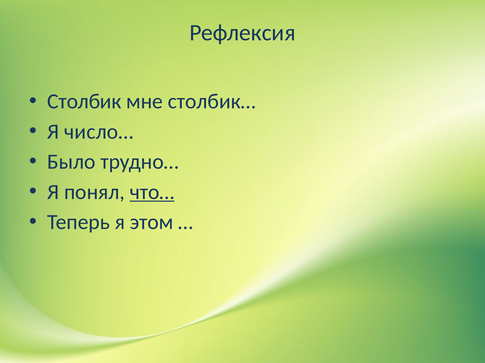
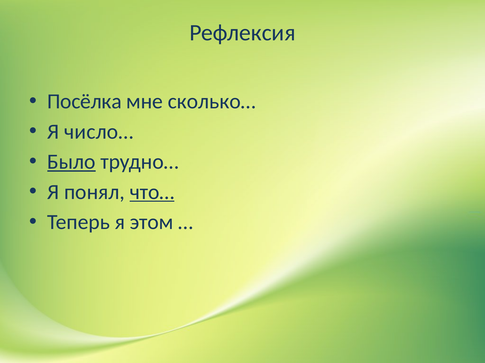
Столбик: Столбик -> Посёлка (84, 102)
столбик…: столбик… -> сколько… (212, 102)
Было underline: none -> present (71, 162)
